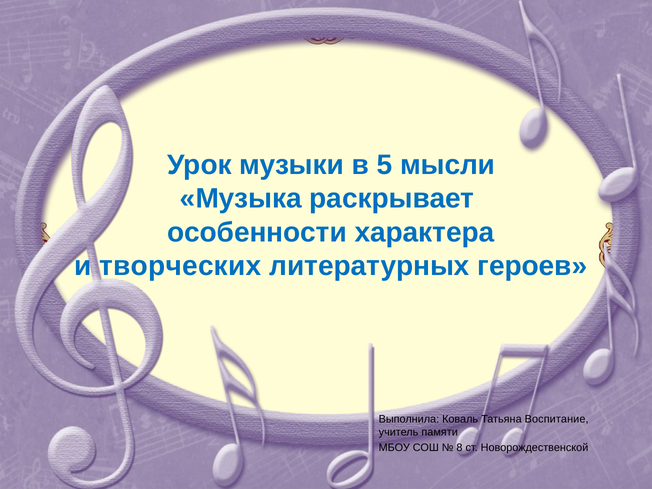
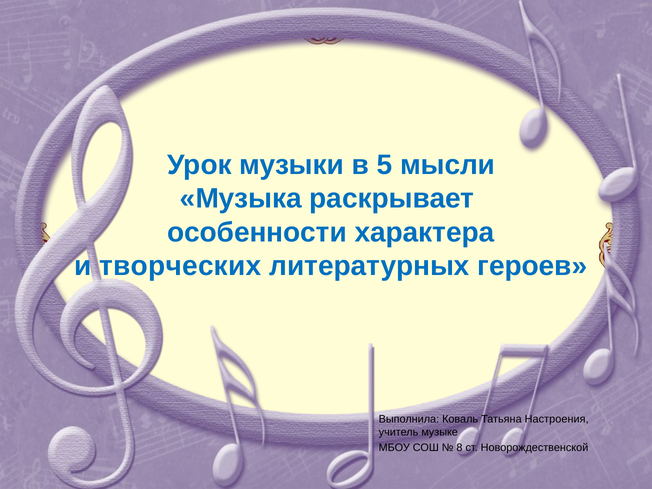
Воспитание: Воспитание -> Настроения (557, 419)
памяти: памяти -> музыке (440, 432)
